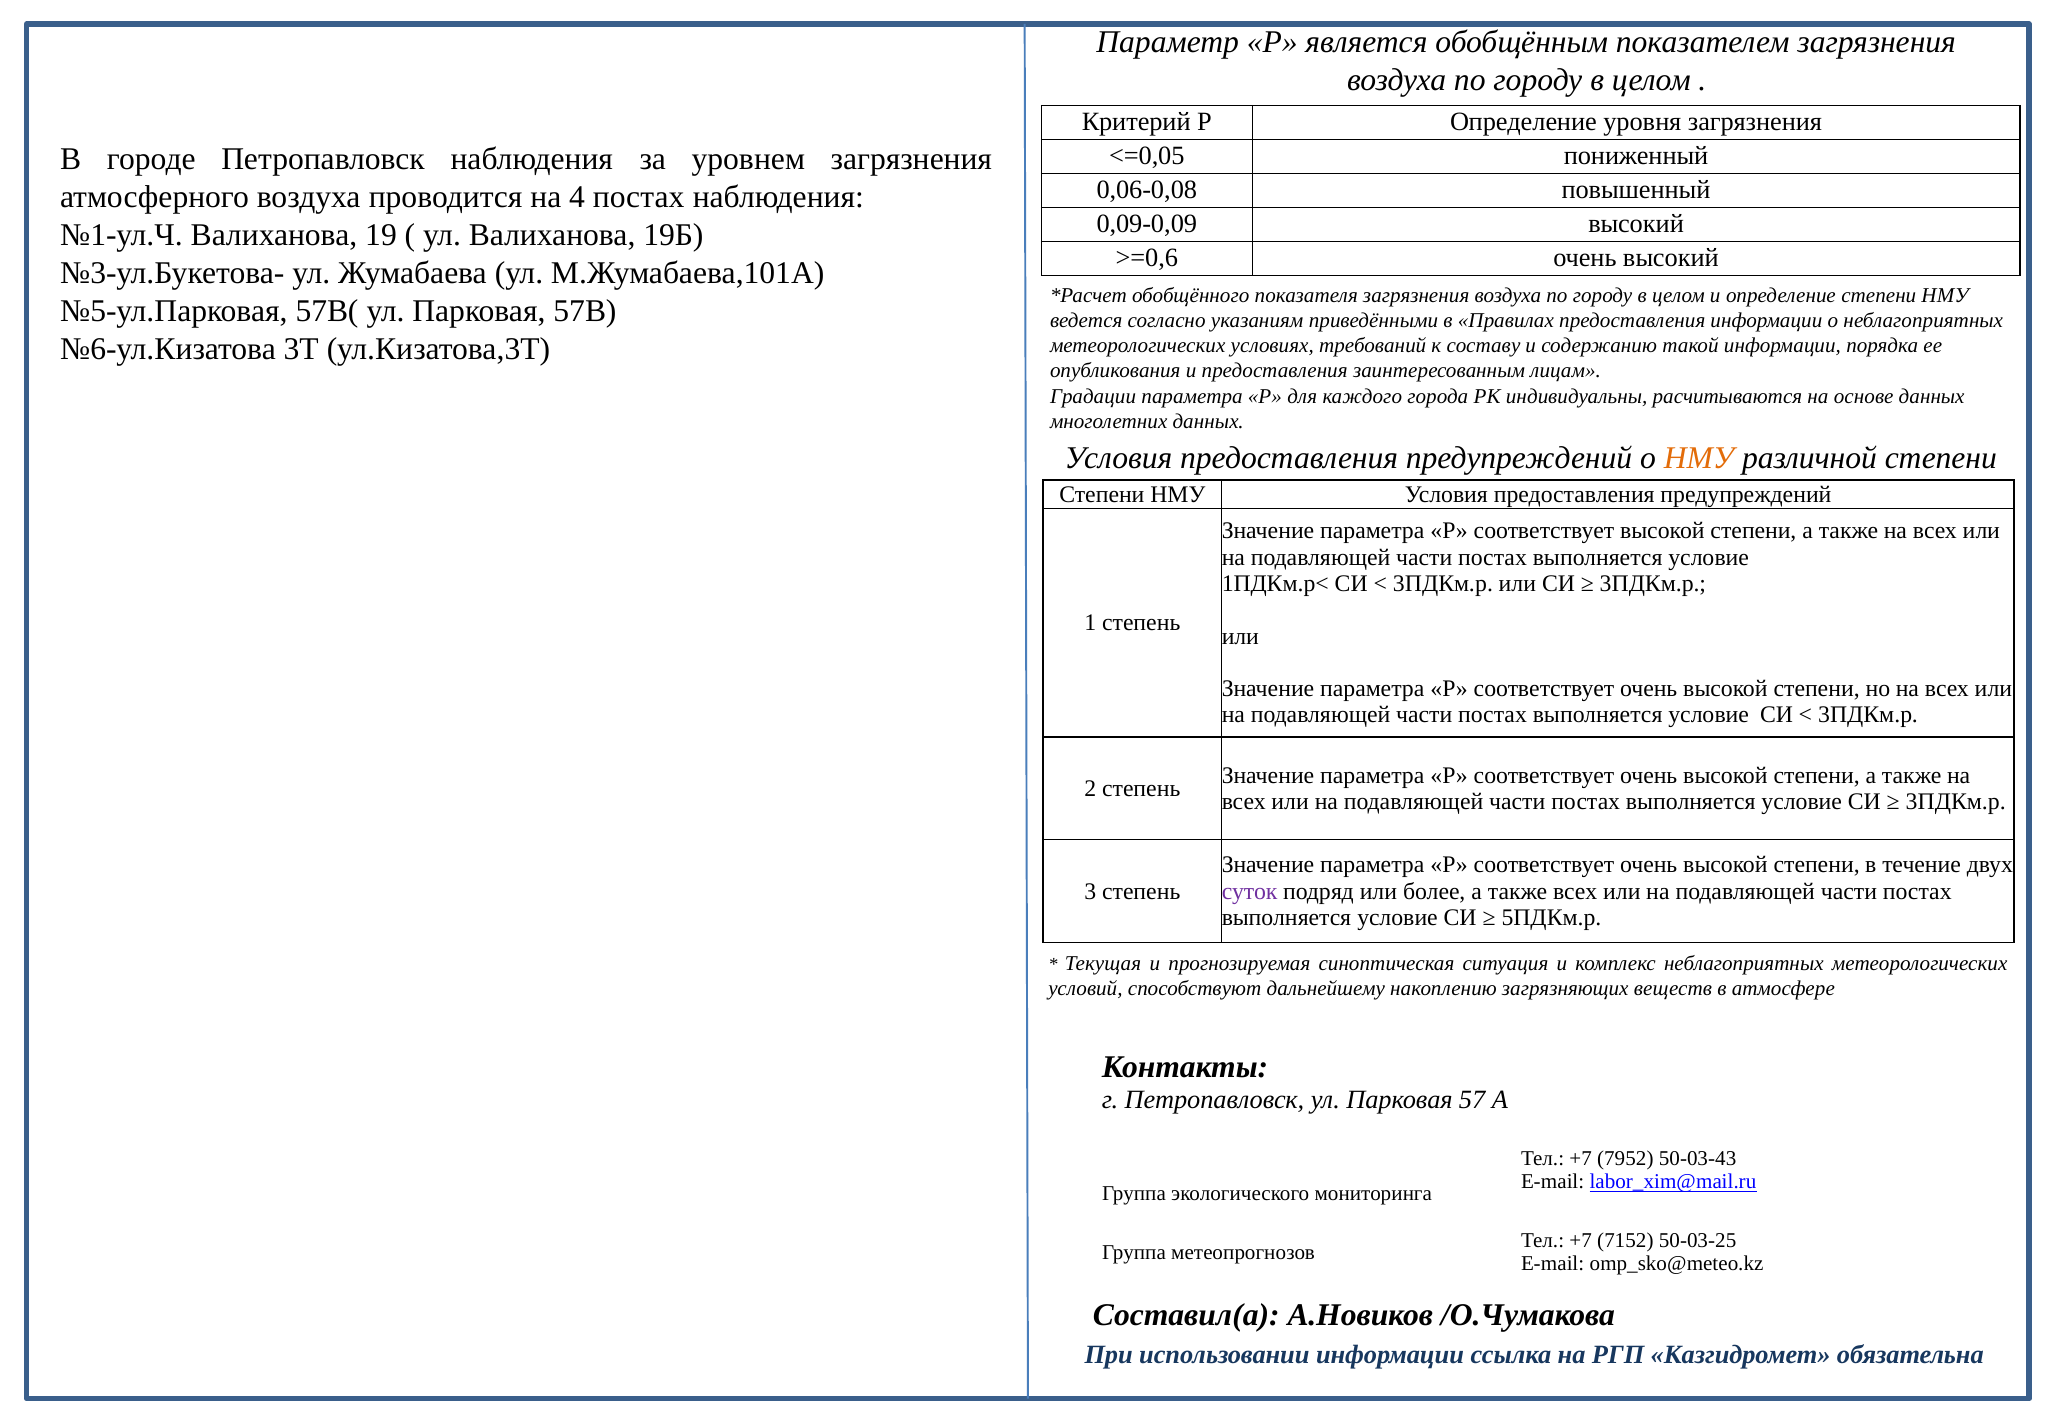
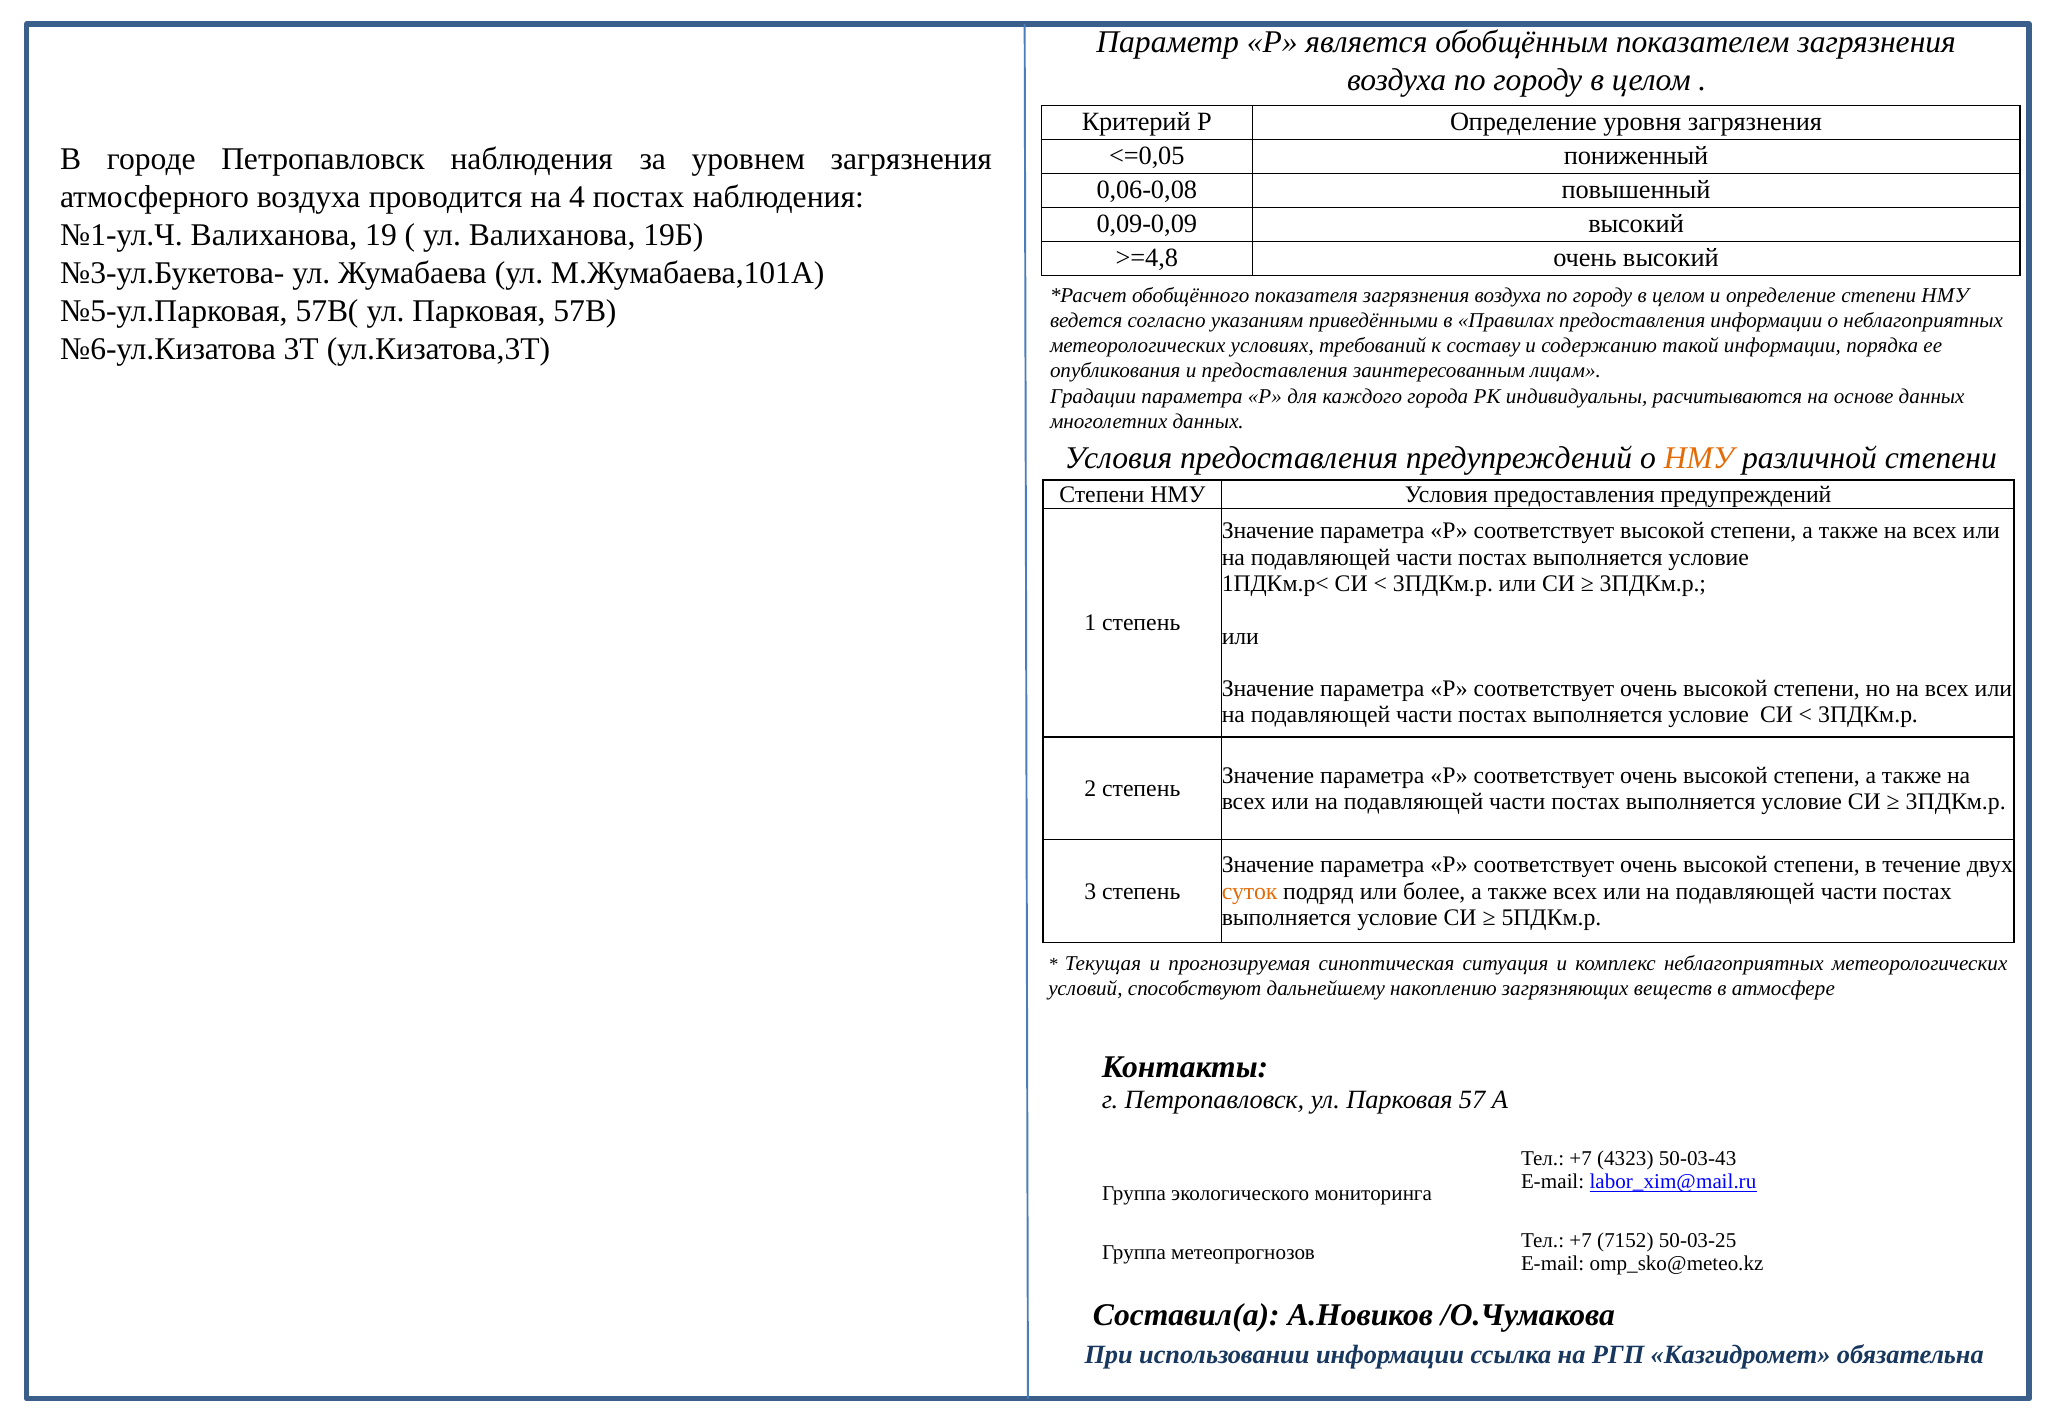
>=0,6: >=0,6 -> >=4,8 (1147, 258)
суток colour: purple -> orange (1250, 892)
7952: 7952 -> 4323 (1625, 1159)
